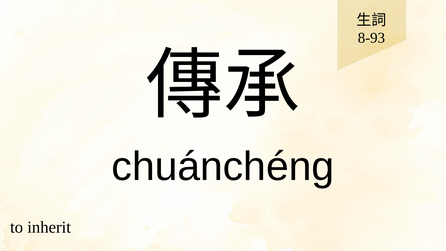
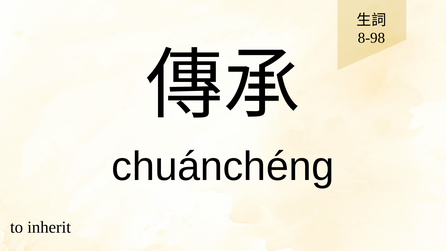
8-93: 8-93 -> 8-98 (371, 38)
